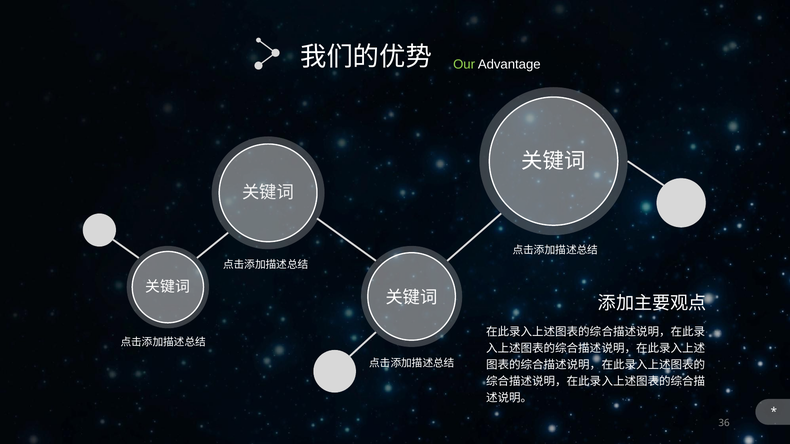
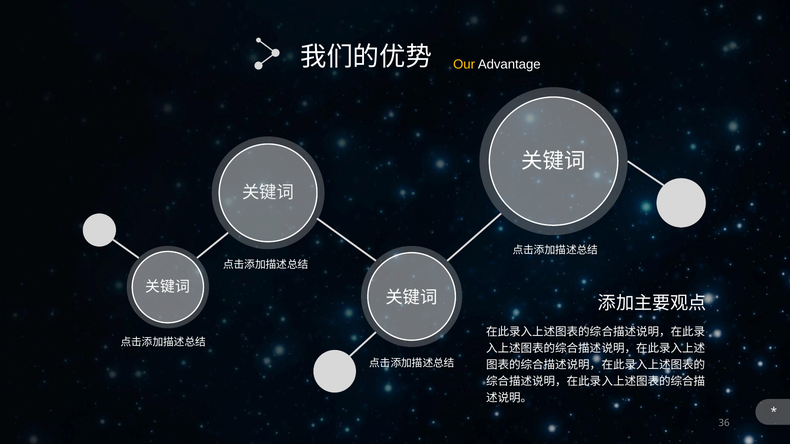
Our colour: light green -> yellow (464, 64)
